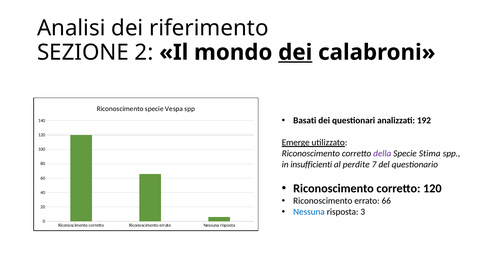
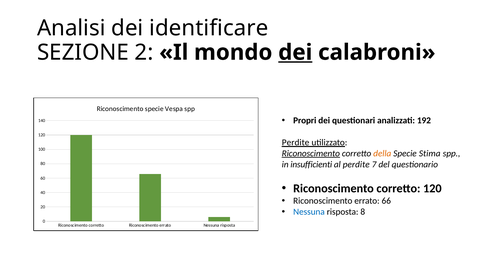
riferimento: riferimento -> identificare (209, 28)
Basati: Basati -> Propri (305, 120)
Emerge: Emerge -> Perdite (296, 142)
Riconoscimento underline: none -> present (311, 153)
della colour: purple -> orange (382, 153)
3: 3 -> 8 (363, 212)
